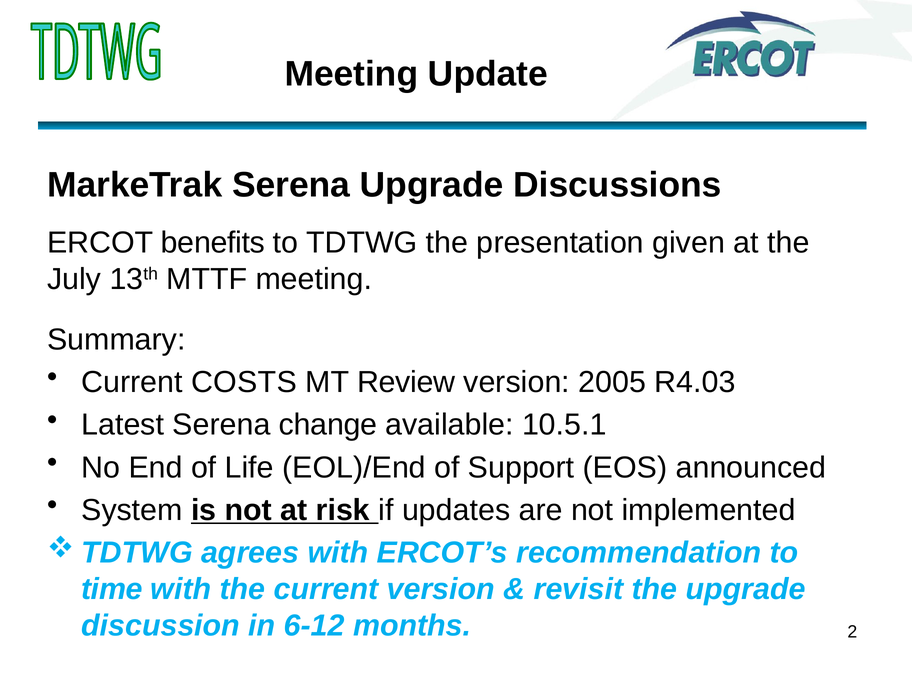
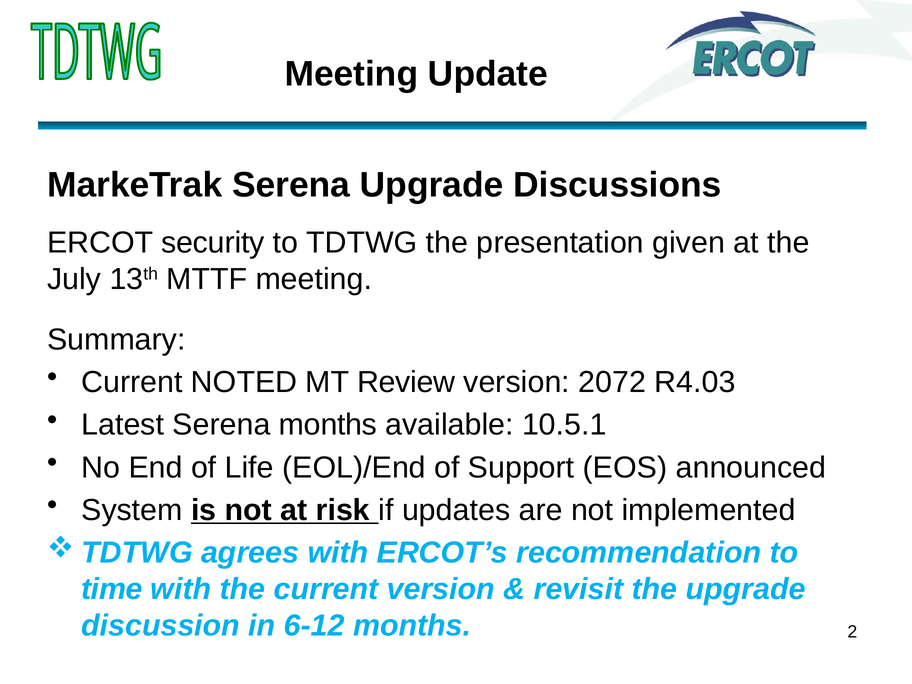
benefits: benefits -> security (213, 243)
COSTS: COSTS -> NOTED (244, 382)
2005: 2005 -> 2072 (612, 382)
Serena change: change -> months (328, 425)
